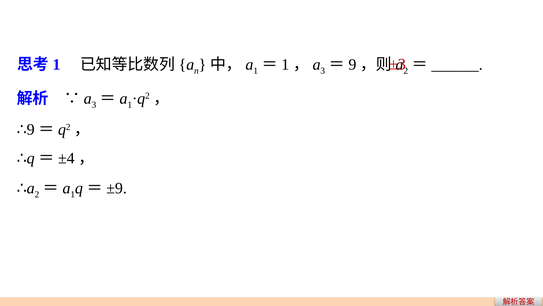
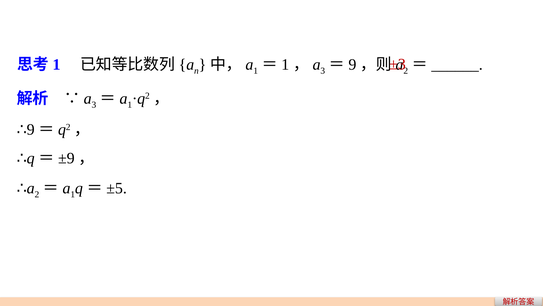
±4: ±4 -> ±9 (66, 158)
±9: ±9 -> ±5 (117, 188)
